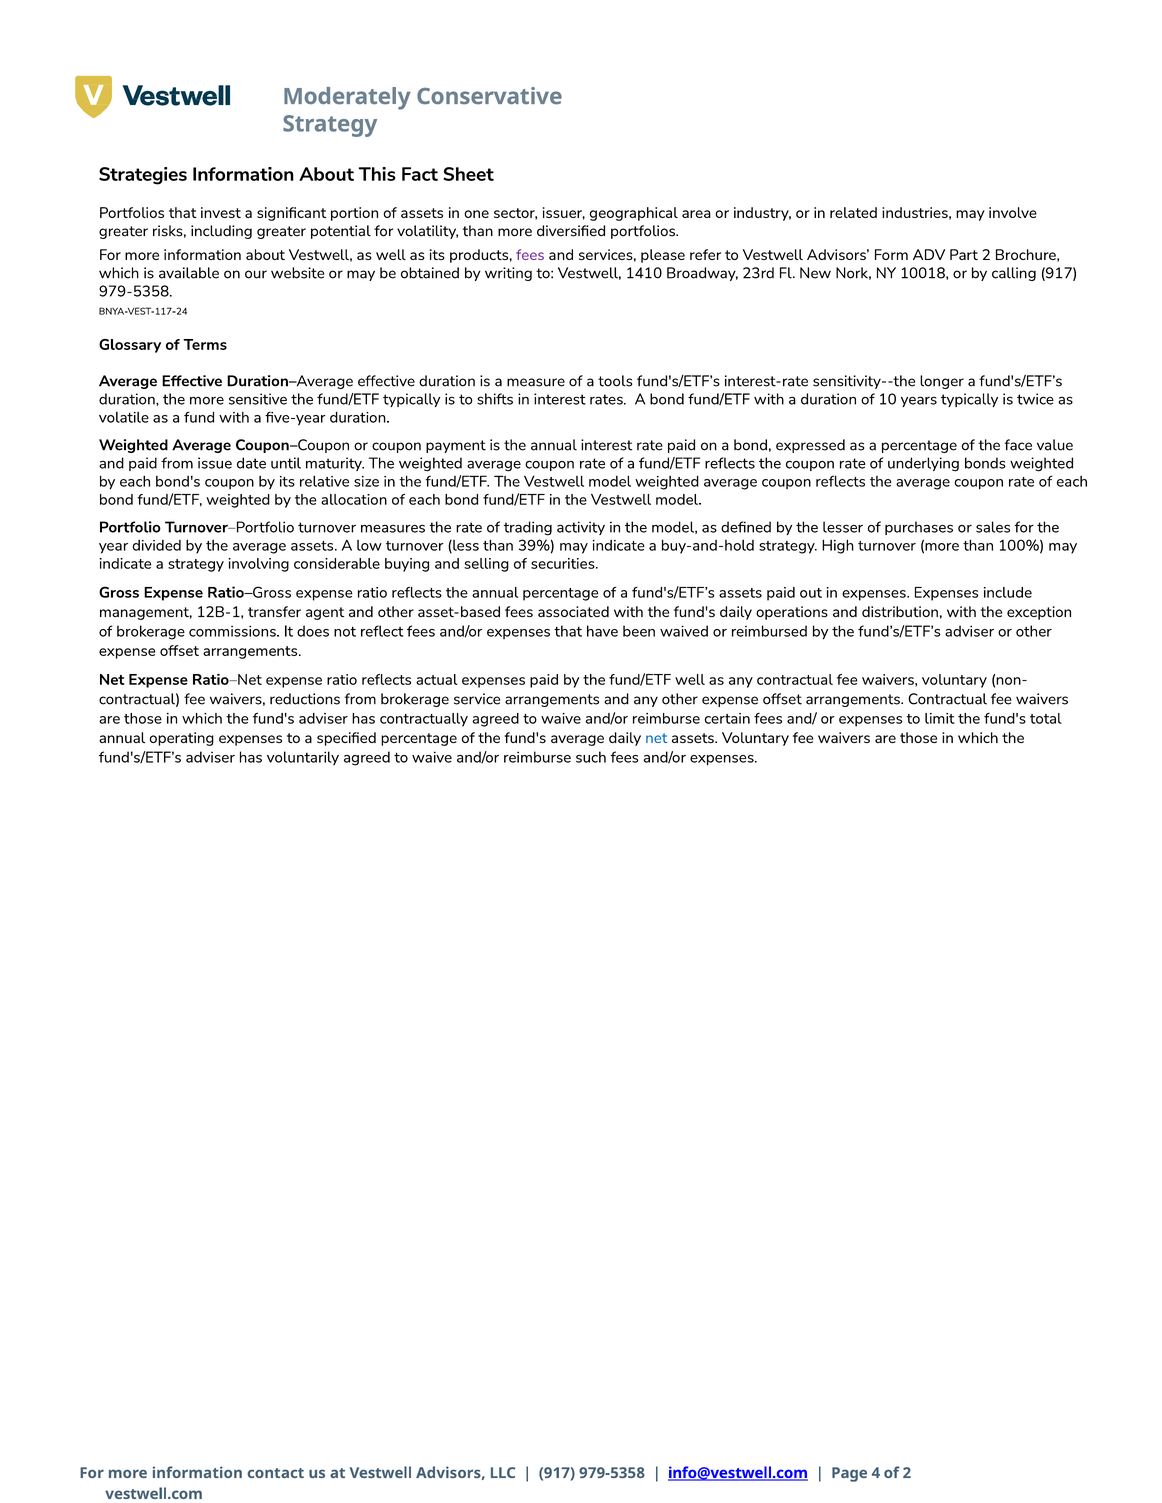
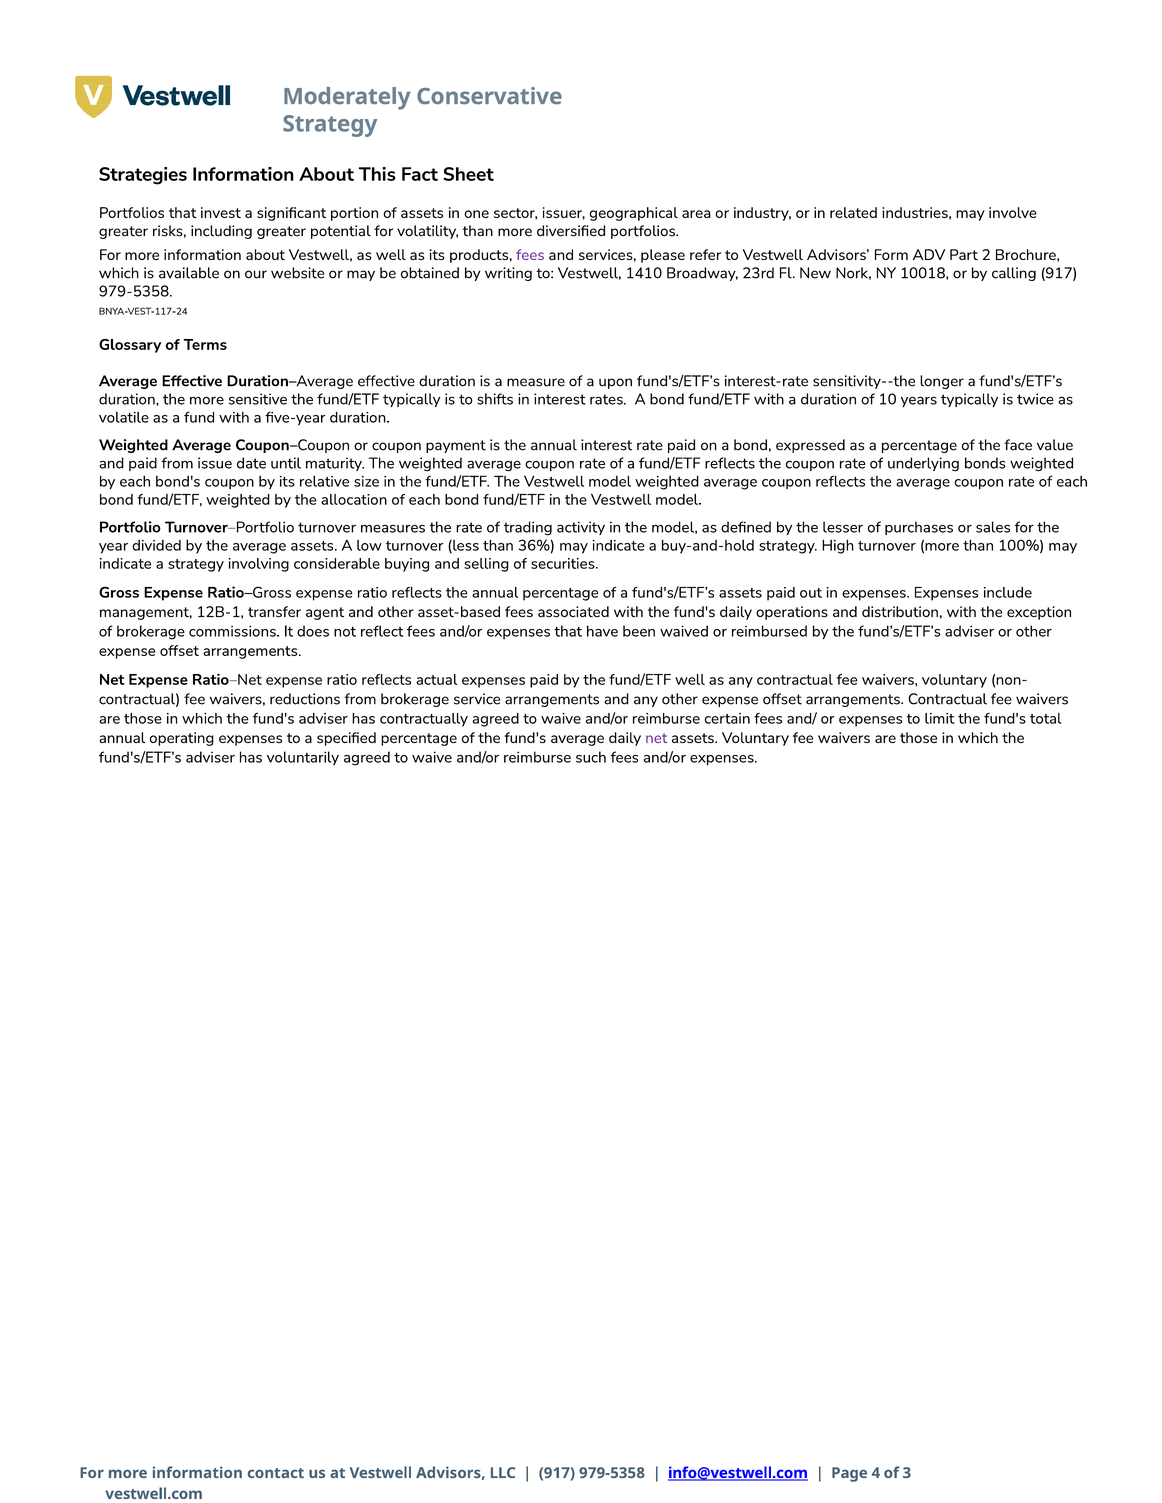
tools: tools -> upon (616, 381)
39%: 39% -> 36% (536, 546)
net colour: blue -> purple (656, 738)
of 2: 2 -> 3 (907, 1474)
